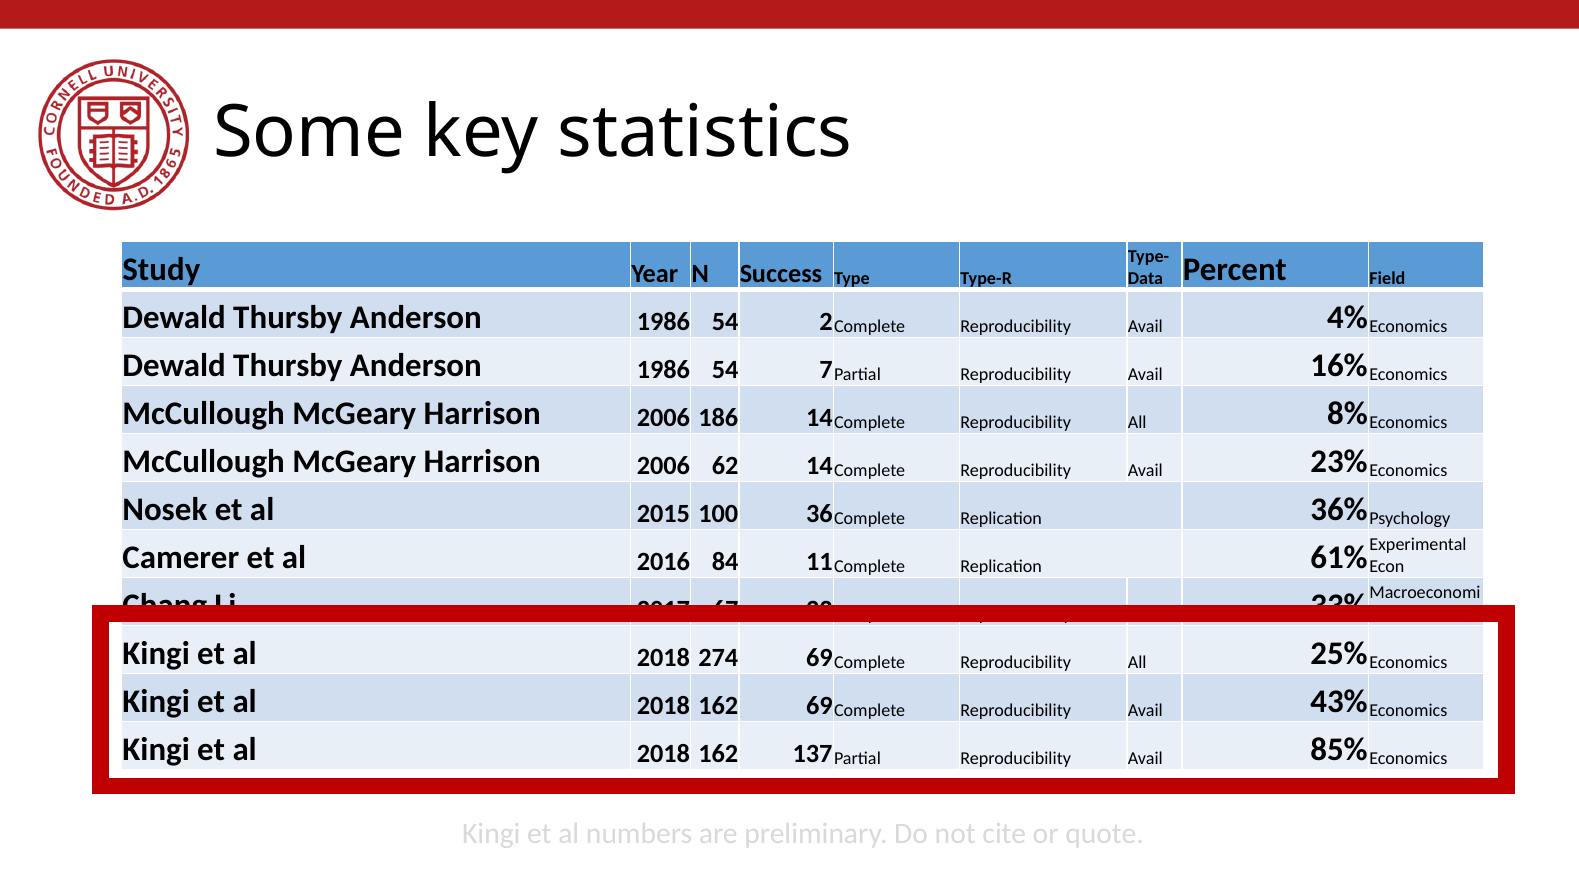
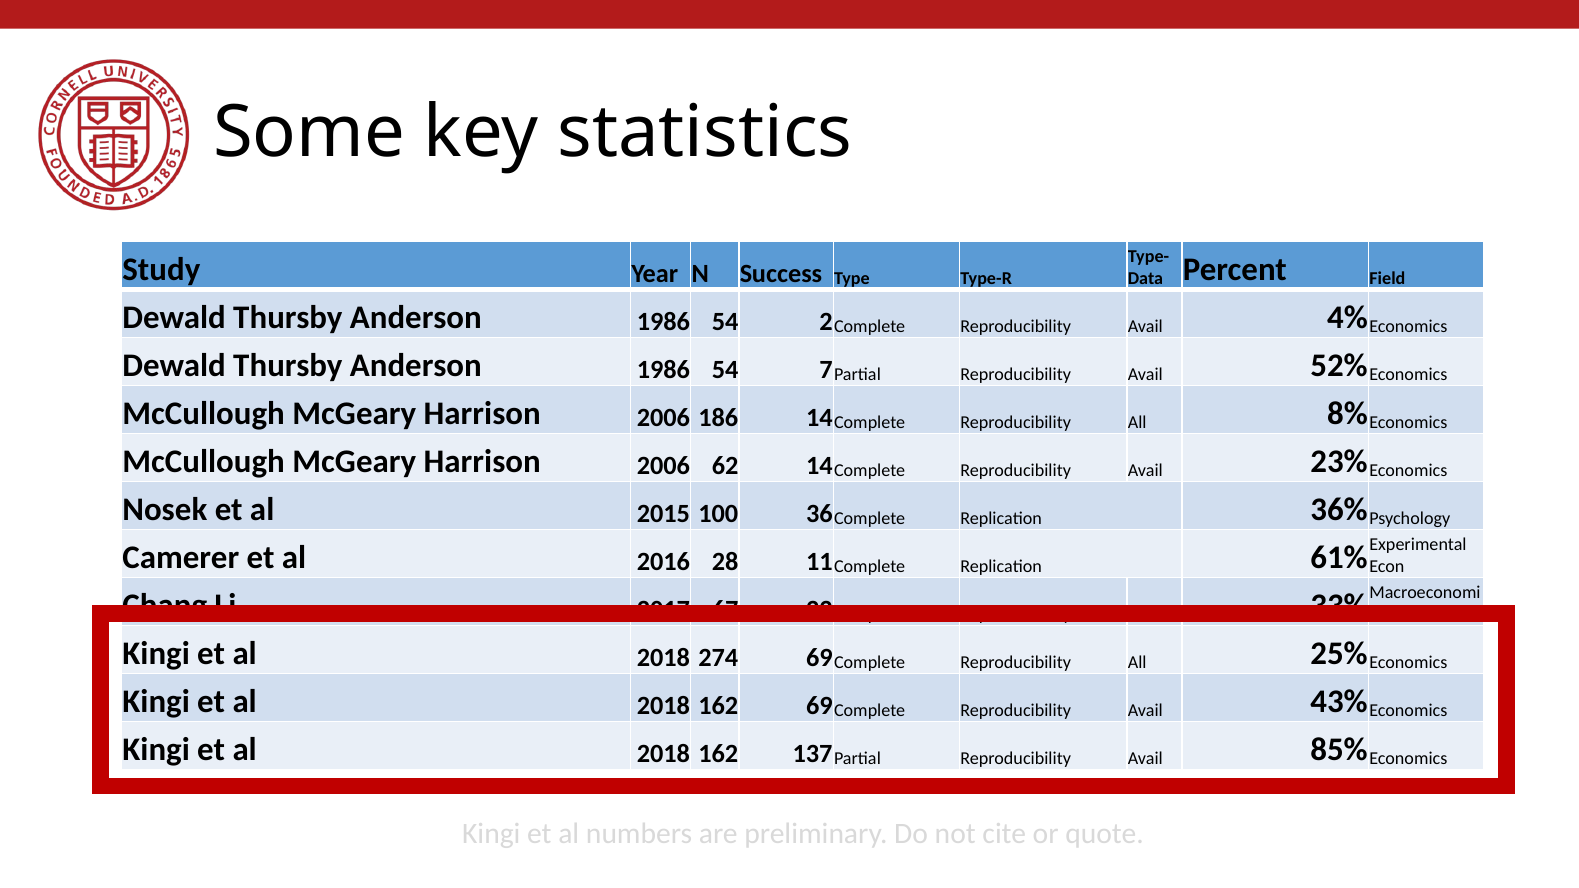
16%: 16% -> 52% (1339, 366)
84: 84 -> 28 (725, 562)
